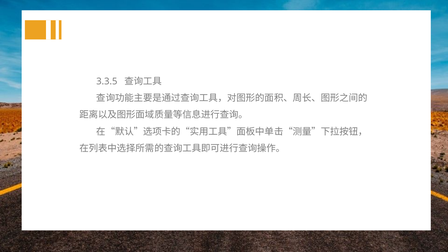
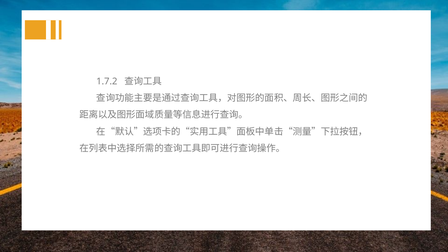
3.3.5: 3.3.5 -> 1.7.2 (107, 81)
